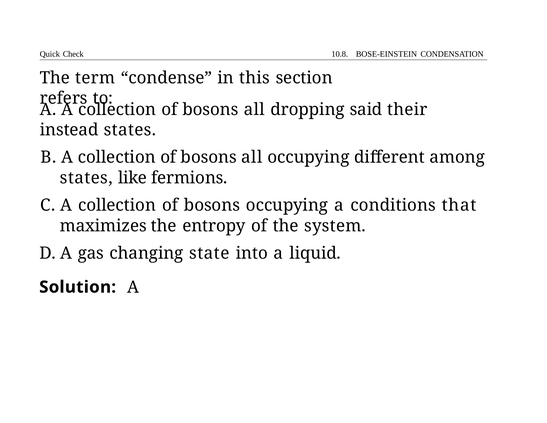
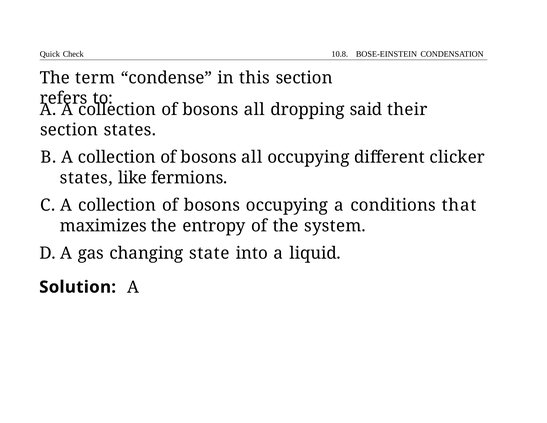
instead: instead -> section (69, 130)
among: among -> clicker (457, 157)
